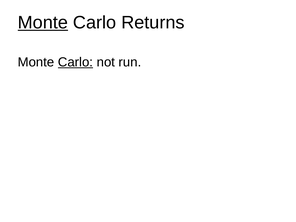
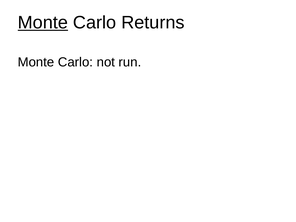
Carlo underline: present -> none (75, 62)
